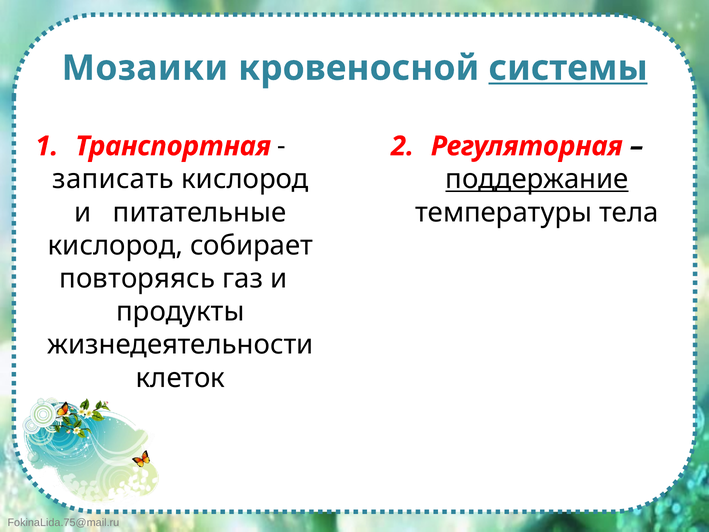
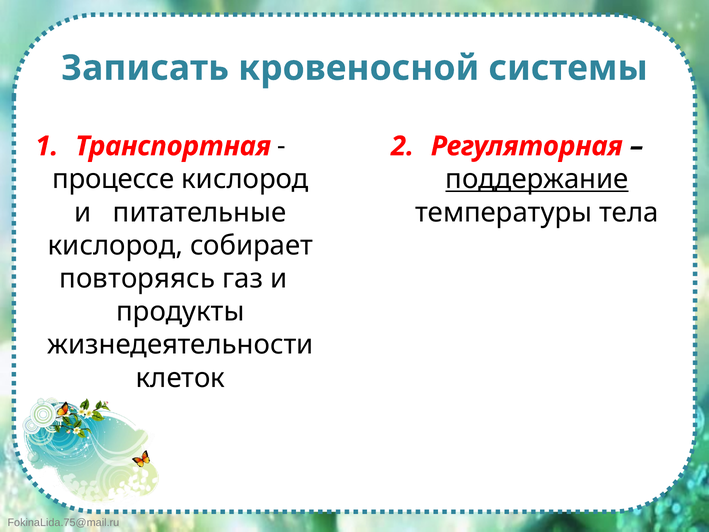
Мозаики: Мозаики -> Записать (145, 68)
системы underline: present -> none (568, 68)
записать: записать -> процессе (113, 179)
